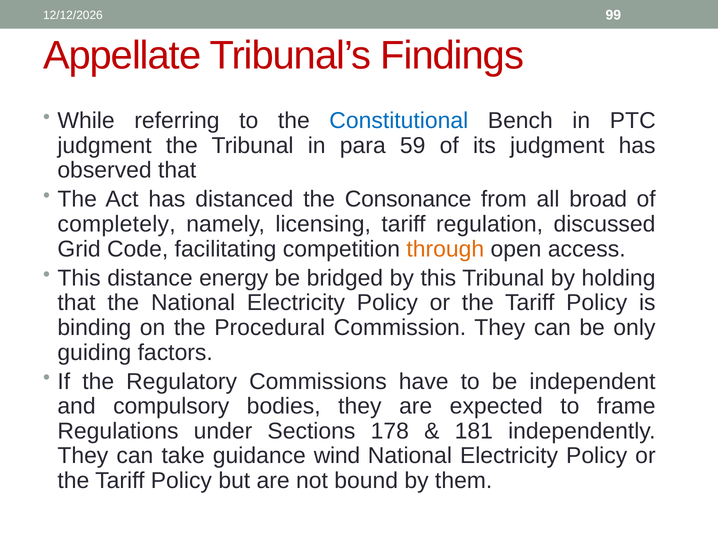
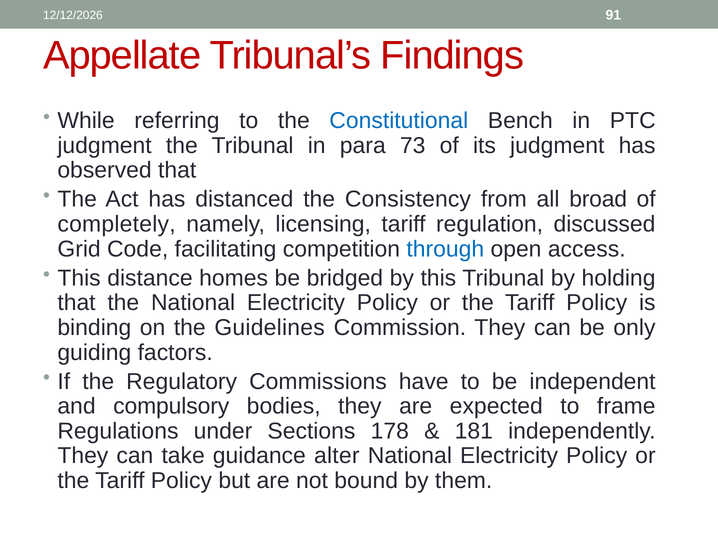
99: 99 -> 91 (613, 15)
59: 59 -> 73 (413, 145)
Consonance: Consonance -> Consistency (408, 199)
through colour: orange -> blue (445, 249)
energy: energy -> homes (234, 278)
Procedural: Procedural -> Guidelines (270, 327)
wind: wind -> alter (337, 455)
